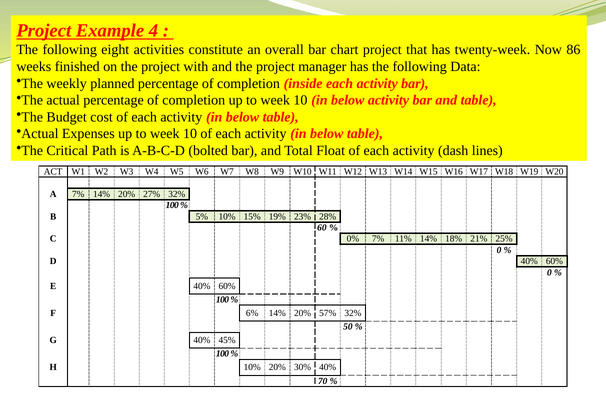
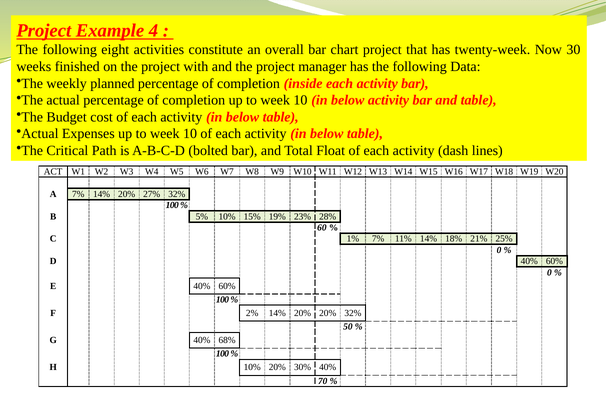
86: 86 -> 30 (573, 50)
0%: 0% -> 1% (353, 239)
6%: 6% -> 2% (252, 313)
20% 57%: 57% -> 20% (328, 313)
45%: 45% -> 68% (227, 340)
